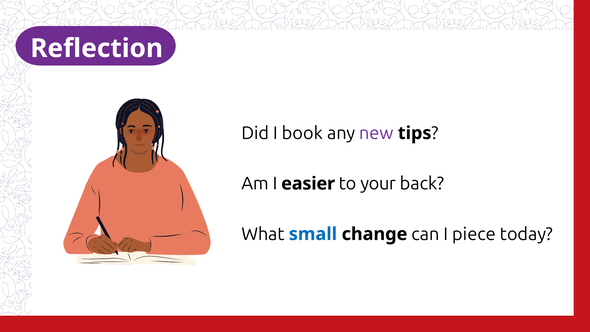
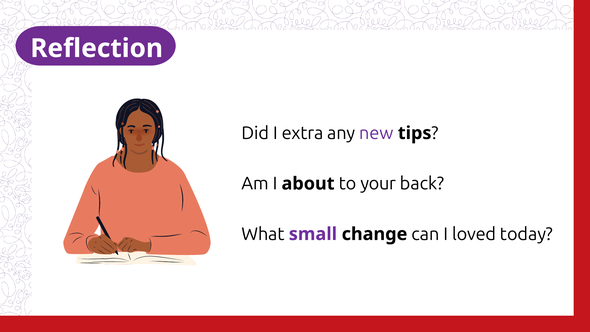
book: book -> extra (303, 133)
easier: easier -> about (308, 184)
small colour: blue -> purple (313, 234)
piece: piece -> loved (474, 234)
